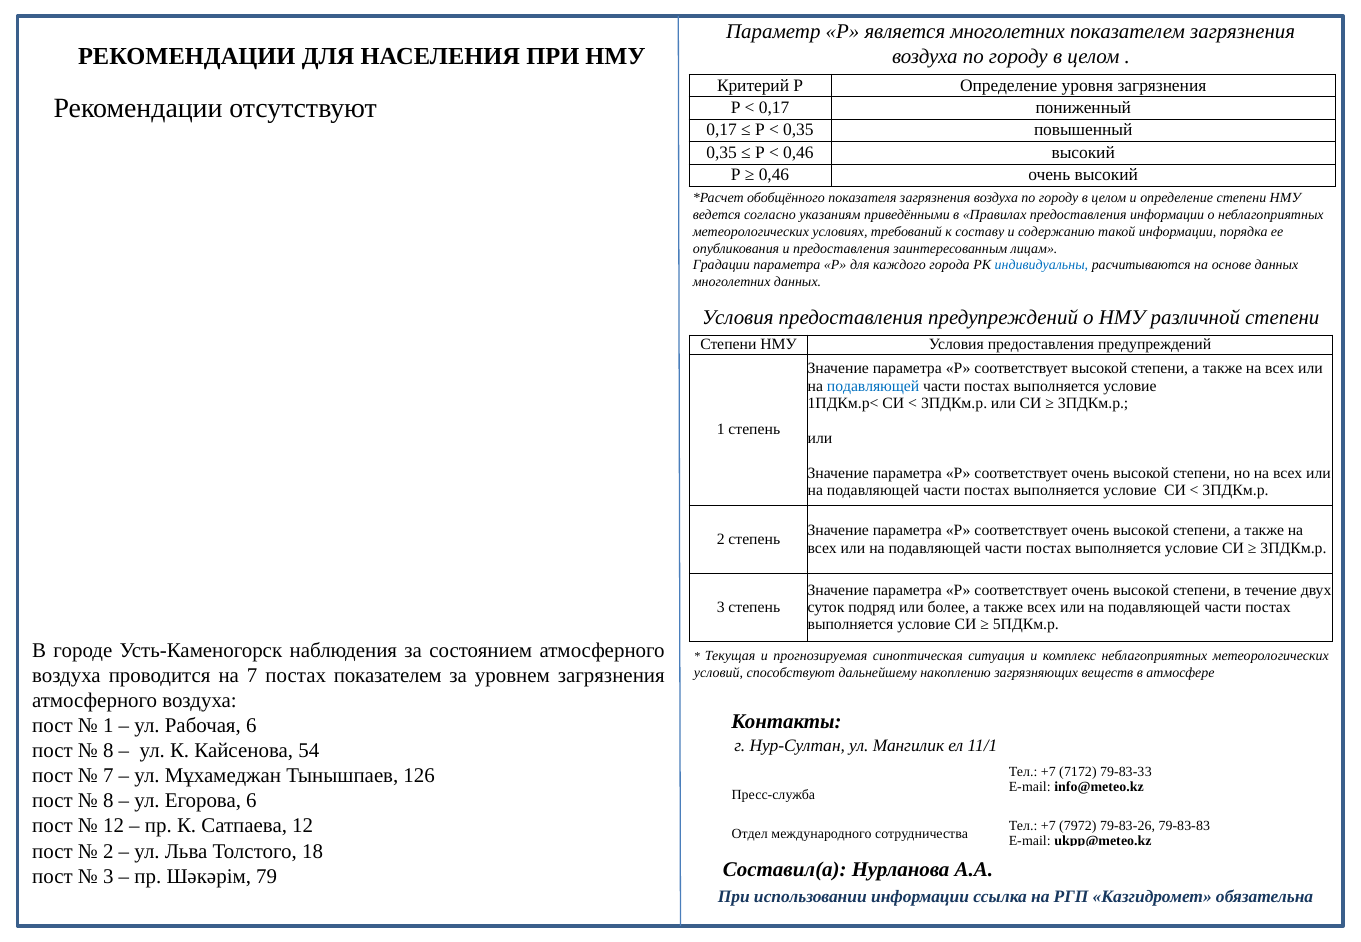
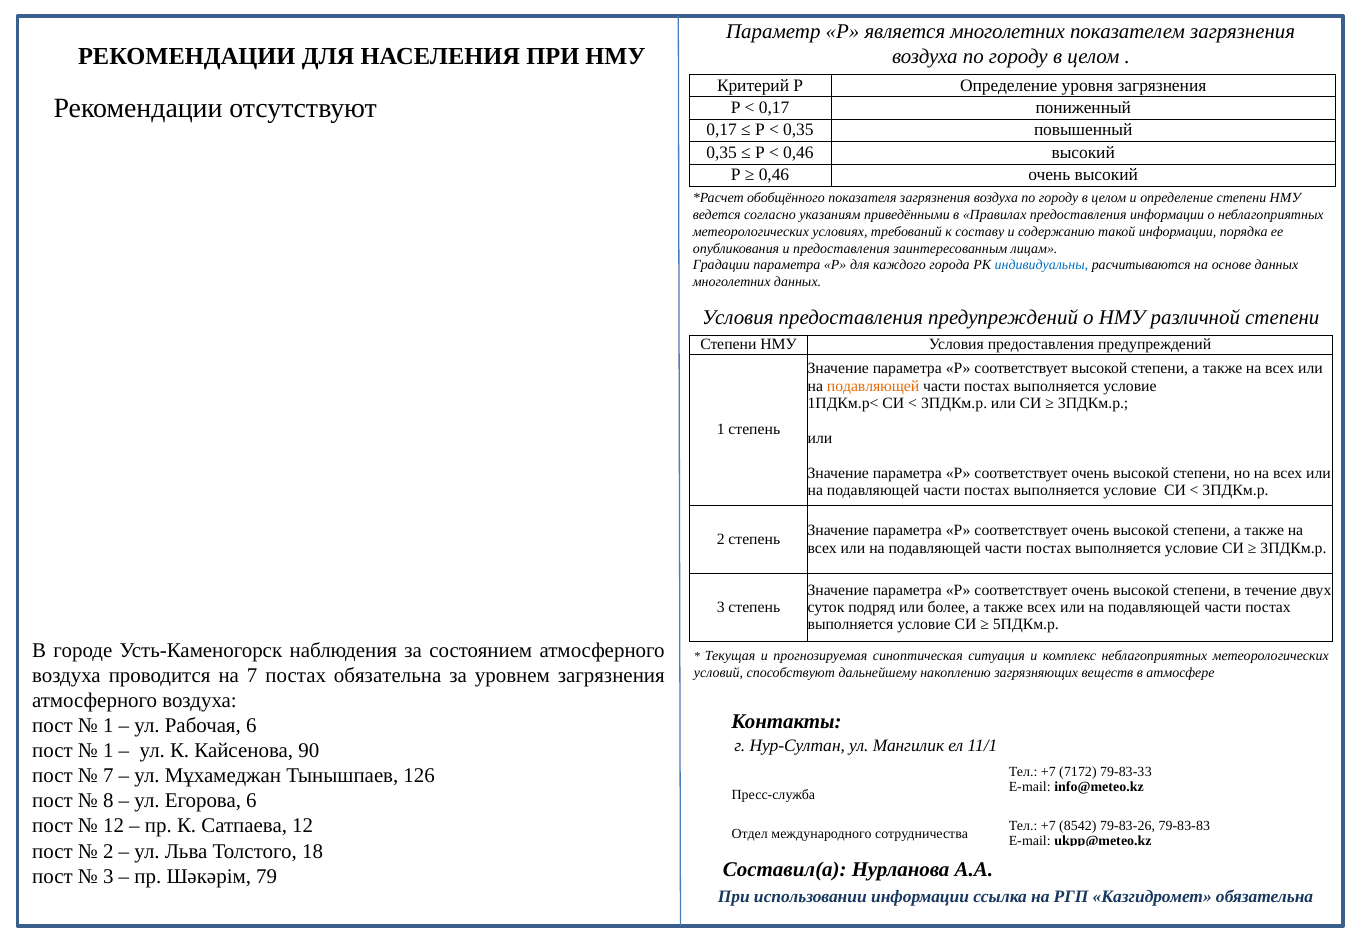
подавляющей colour: blue -> orange (873, 386)
постах показателем: показателем -> обязательна (388, 675)
8: 8 -> 1 (108, 751)
54: 54 -> 90 (309, 751)
7972: 7972 -> 8542 (1078, 826)
